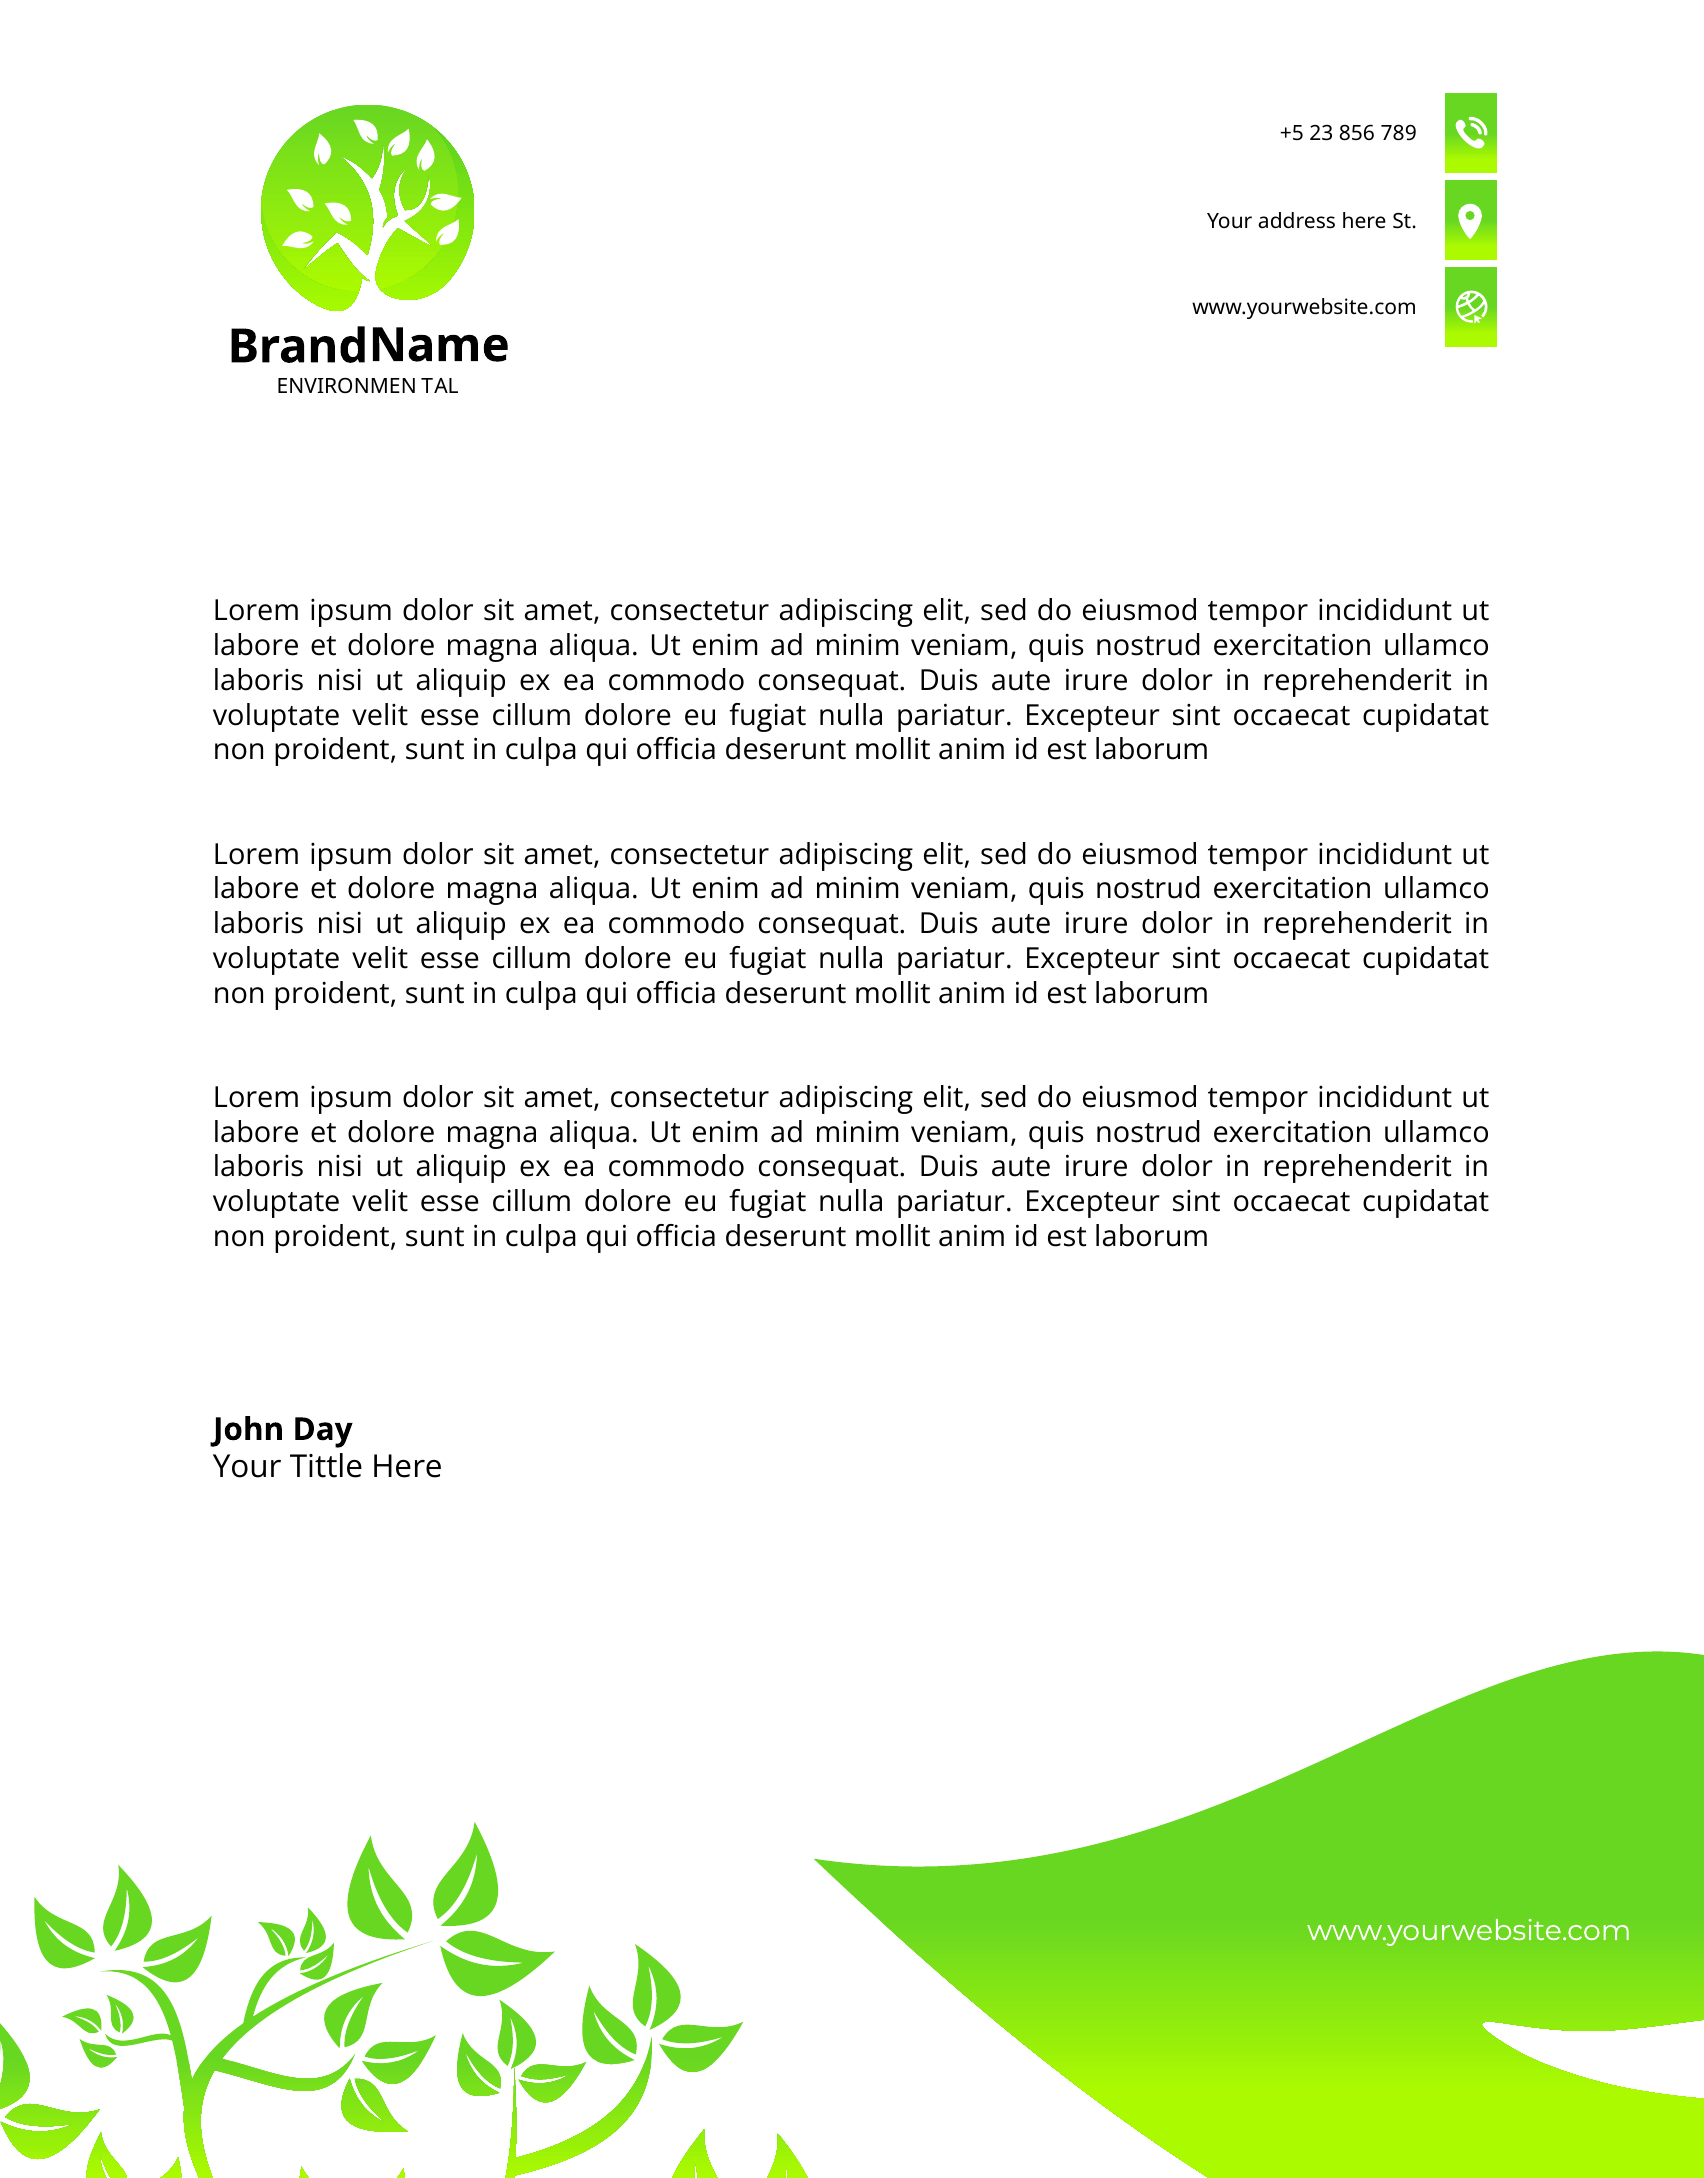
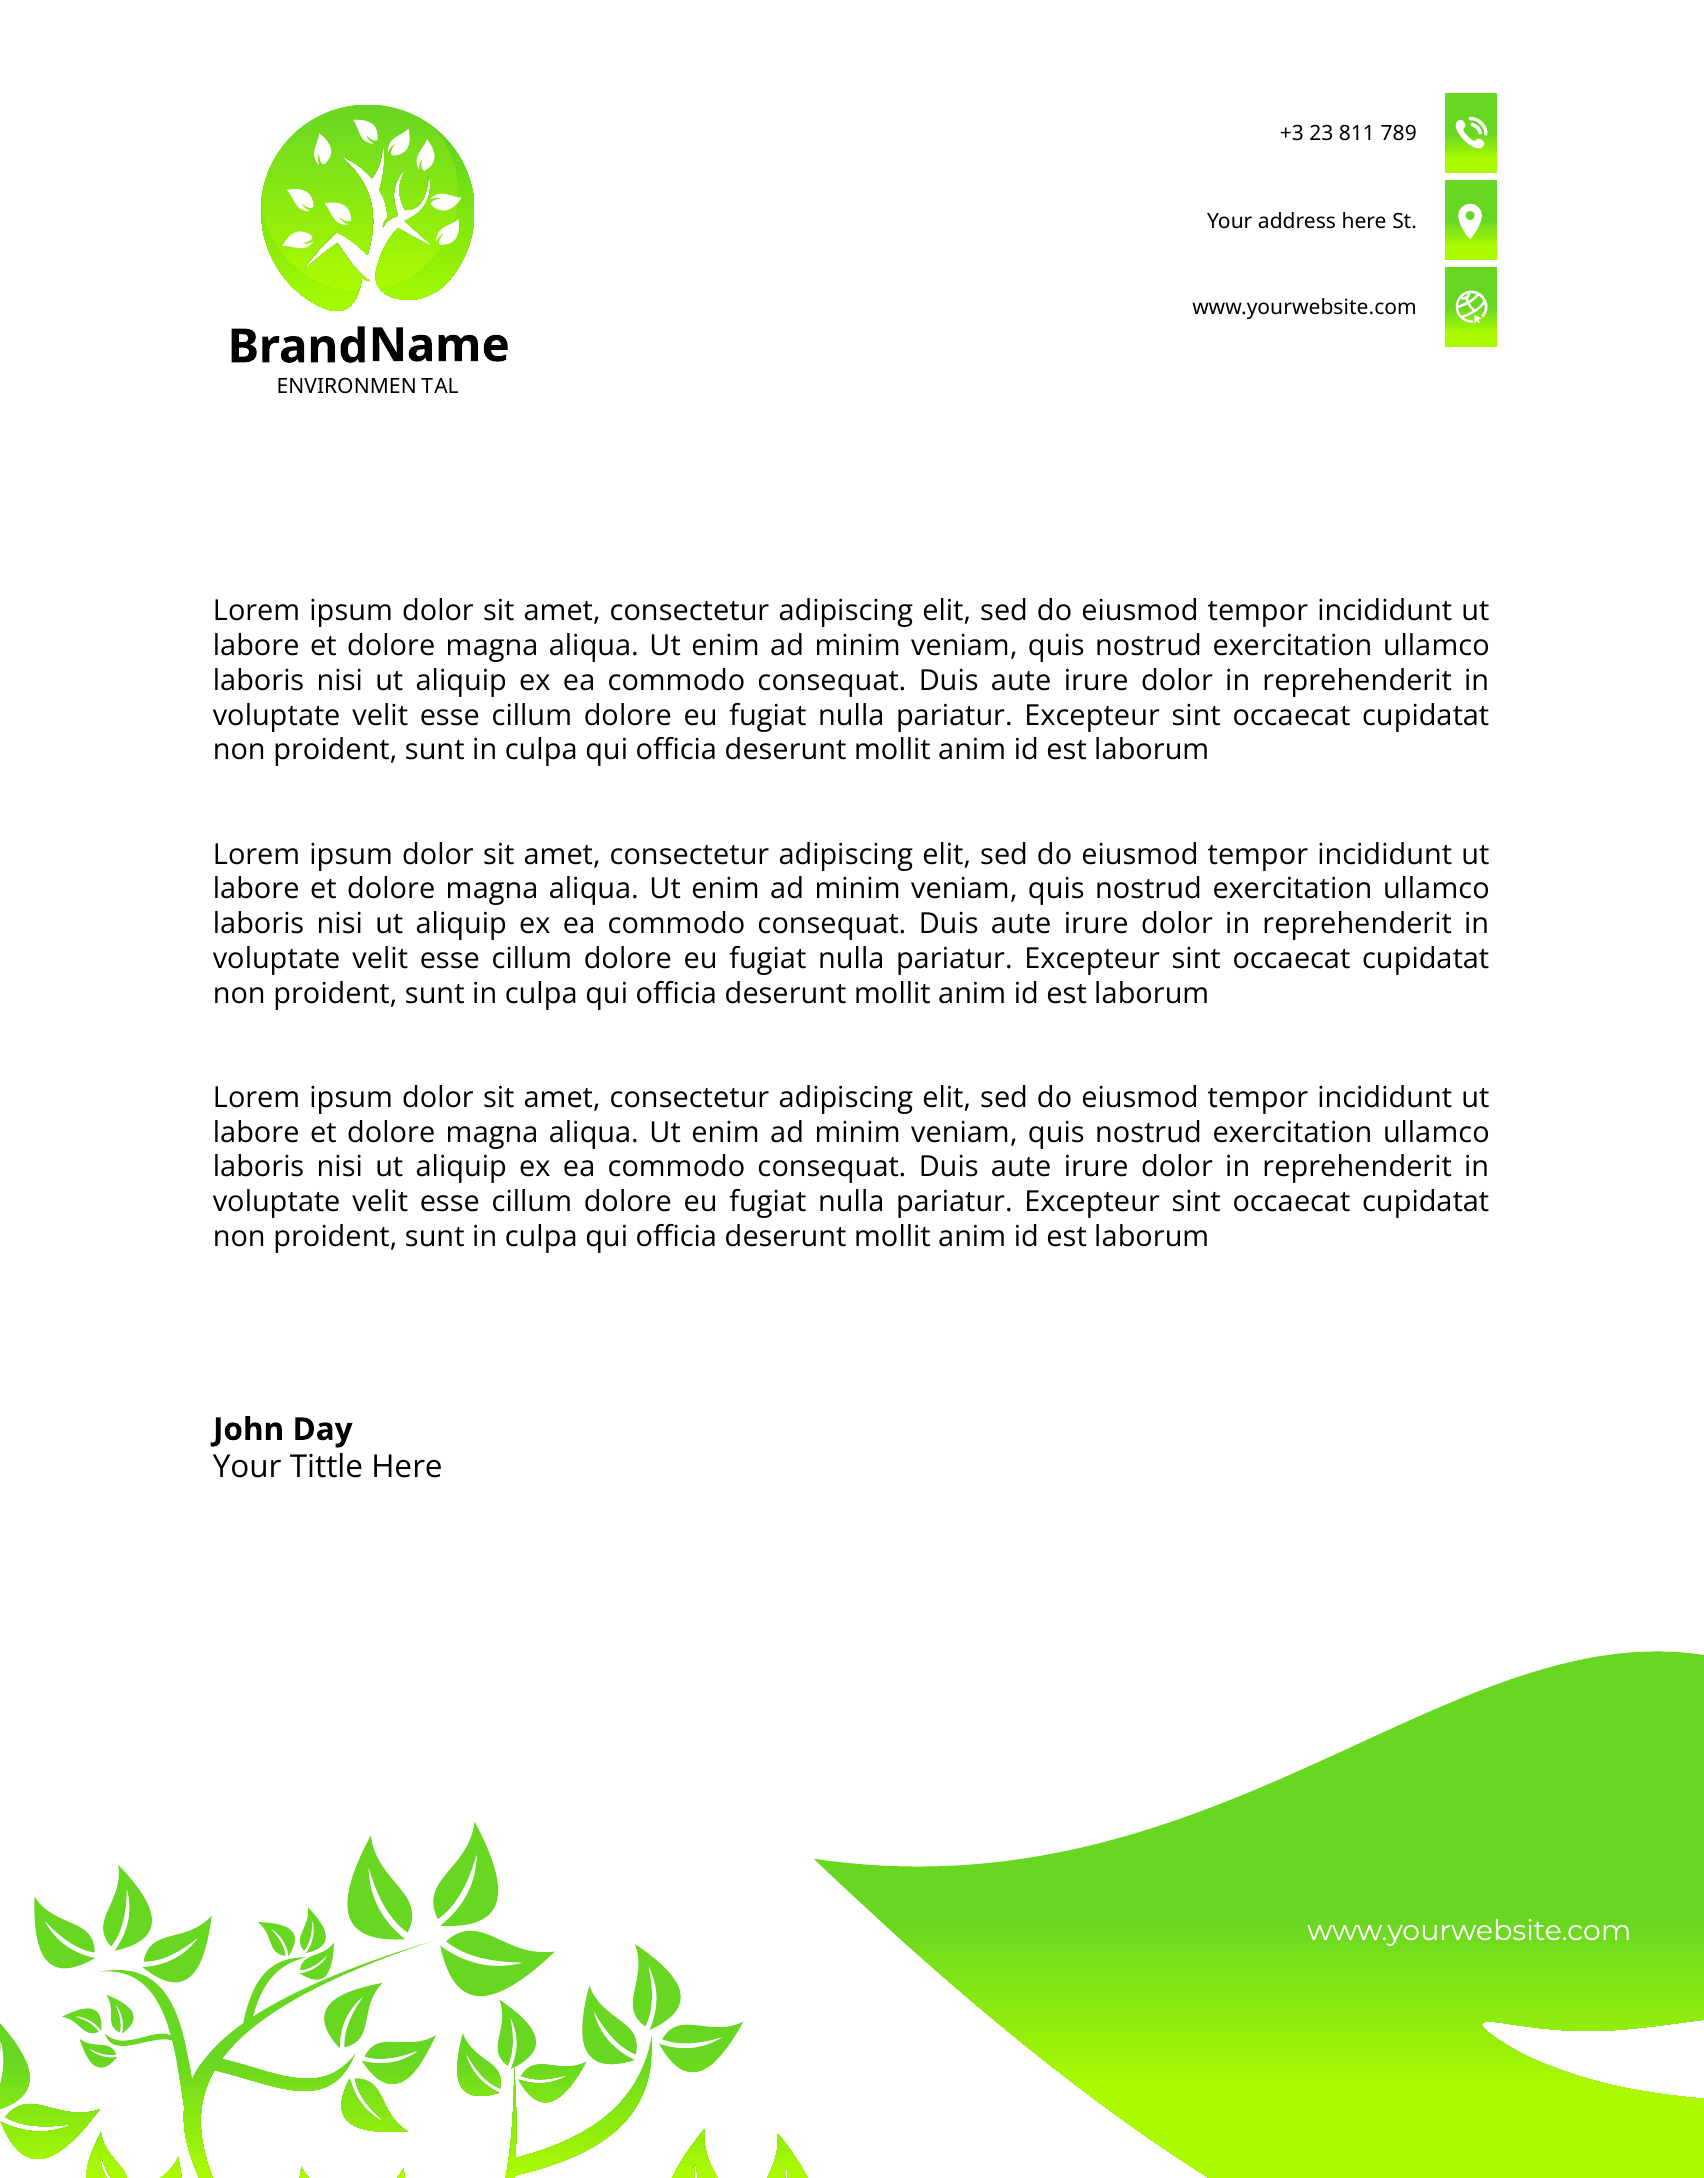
+5: +5 -> +3 (1292, 133)
856: 856 -> 811 (1357, 133)
